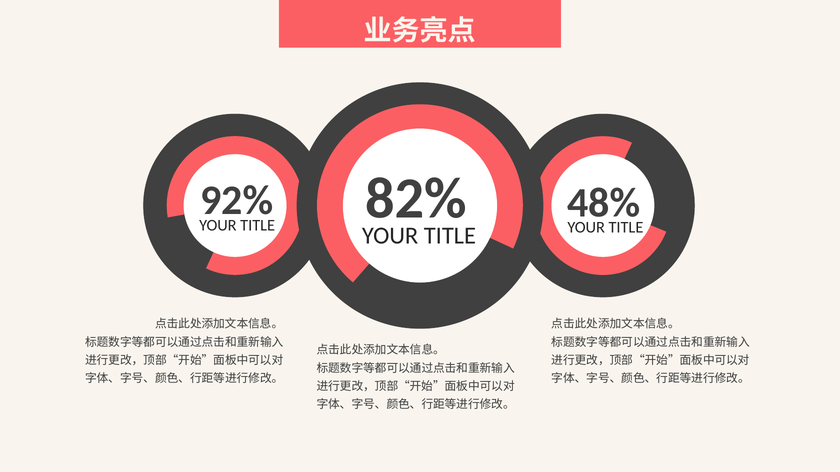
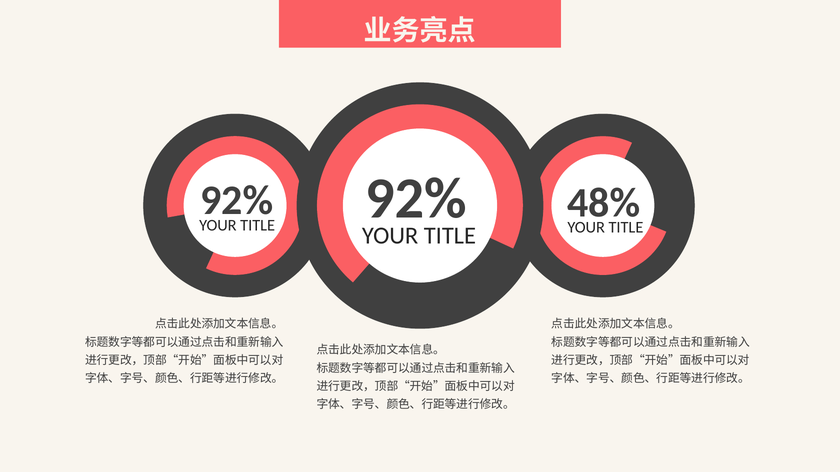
82%: 82% -> 92% (416, 199)
